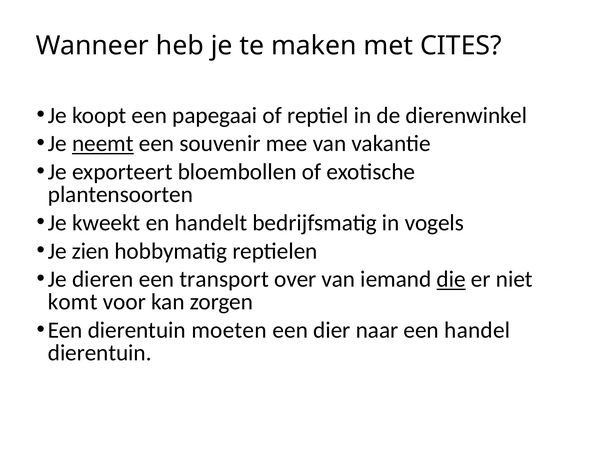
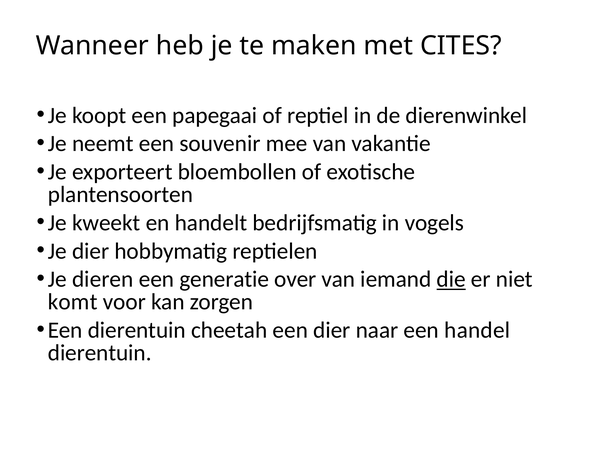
neemt underline: present -> none (103, 144)
Je zien: zien -> dier (91, 251)
transport: transport -> generatie (224, 279)
moeten: moeten -> cheetah (229, 330)
